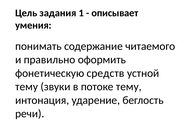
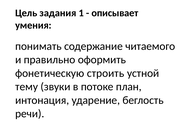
средств: средств -> строить (106, 73)
потоке тему: тему -> план (129, 87)
